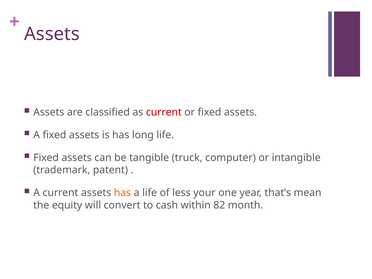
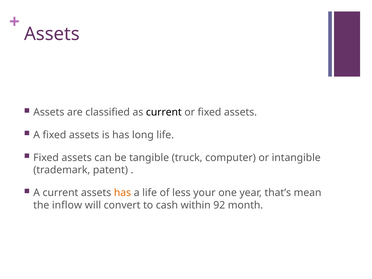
current colour: red -> black (164, 112)
equity: equity -> inflow (67, 205)
82: 82 -> 92 (219, 205)
